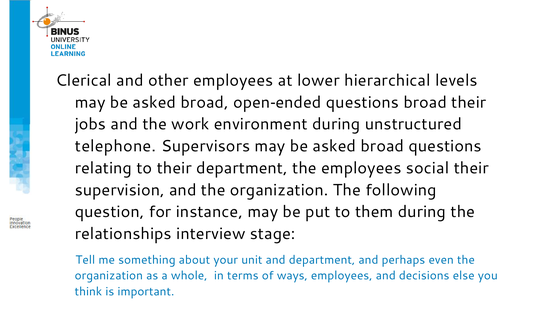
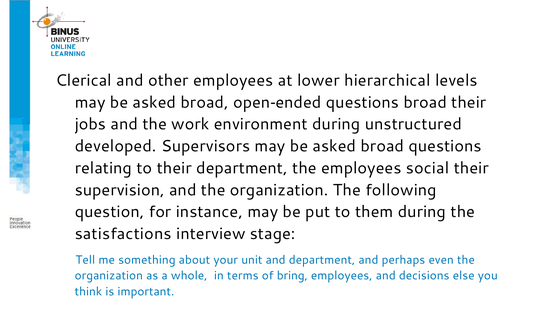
telephone: telephone -> developed (116, 146)
relationships: relationships -> satisfactions (123, 234)
ways: ways -> bring (292, 276)
